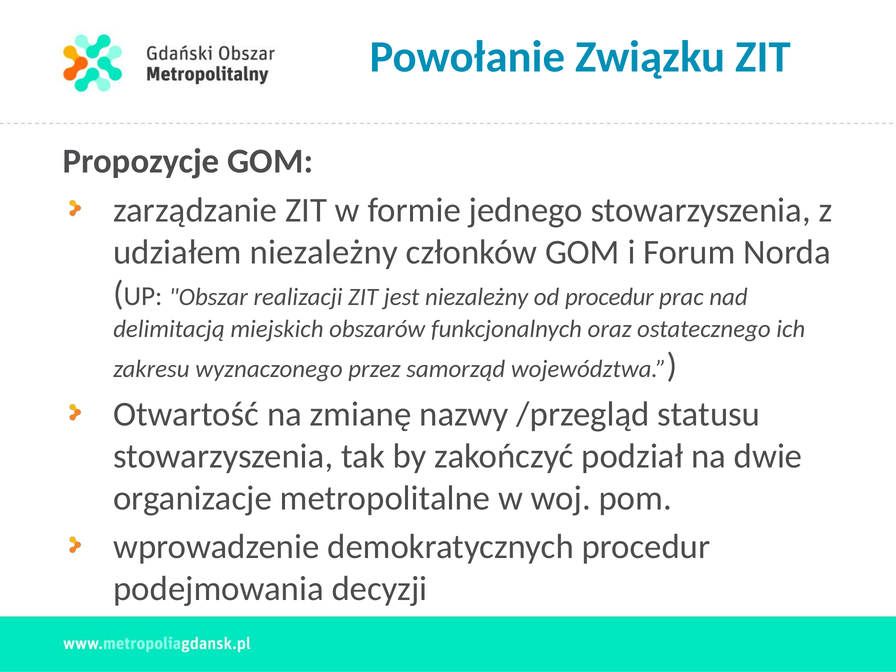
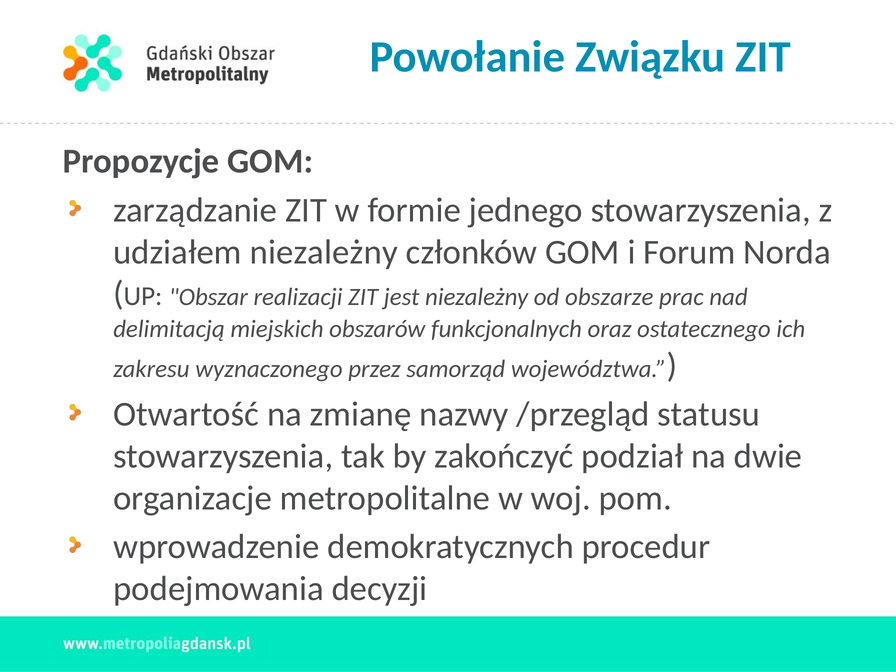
od procedur: procedur -> obszarze (609, 297)
